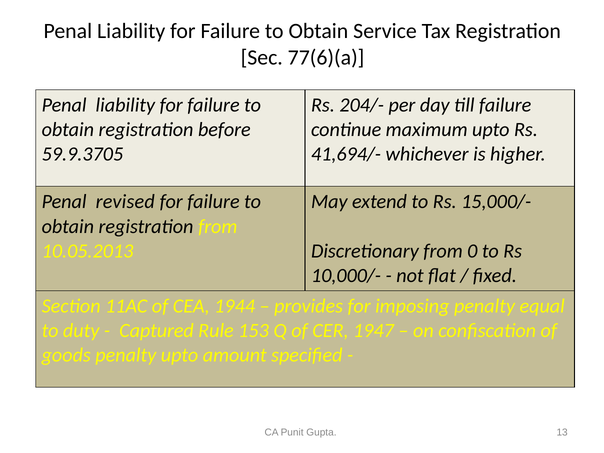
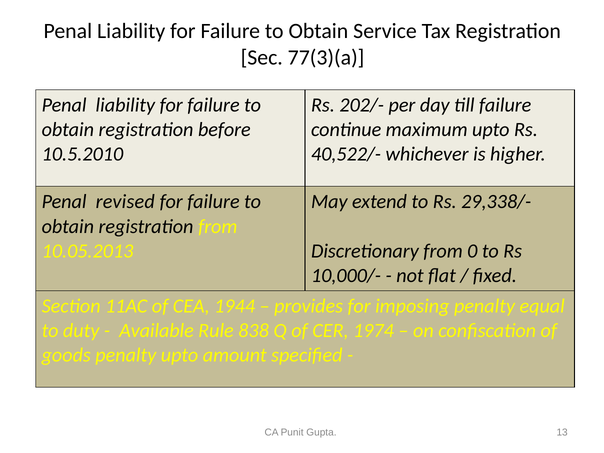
77(6)(a: 77(6)(a -> 77(3)(a (326, 57)
204/-: 204/- -> 202/- (362, 105)
59.9.3705: 59.9.3705 -> 10.5.2010 (82, 154)
41,694/-: 41,694/- -> 40,522/- (346, 154)
15,000/-: 15,000/- -> 29,338/- (496, 202)
Captured: Captured -> Available (156, 331)
153: 153 -> 838 (254, 331)
1947: 1947 -> 1974 (374, 331)
